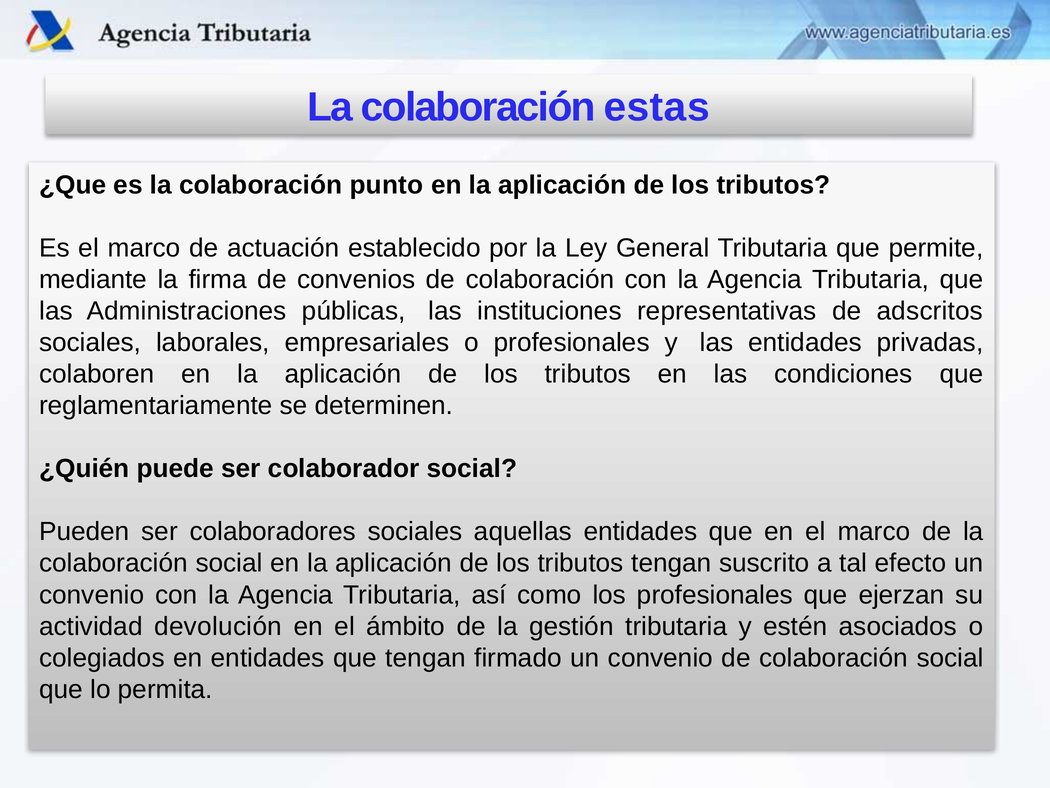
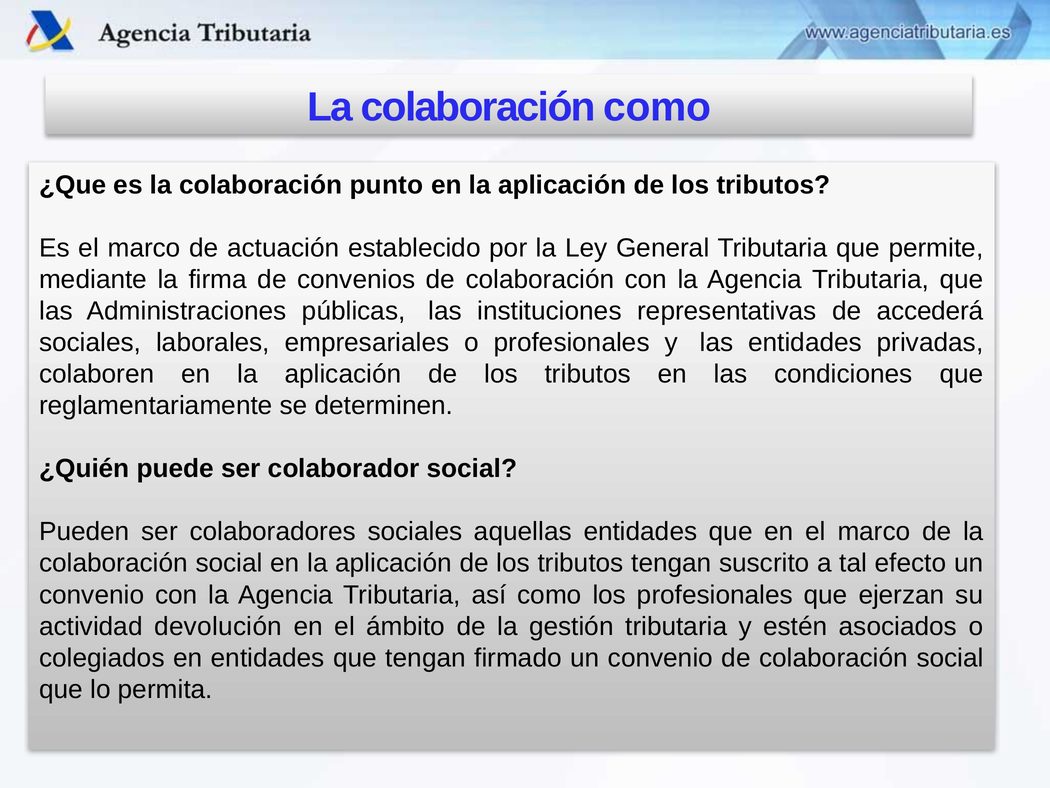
colaboración estas: estas -> como (657, 107)
adscritos: adscritos -> accederá (930, 311)
